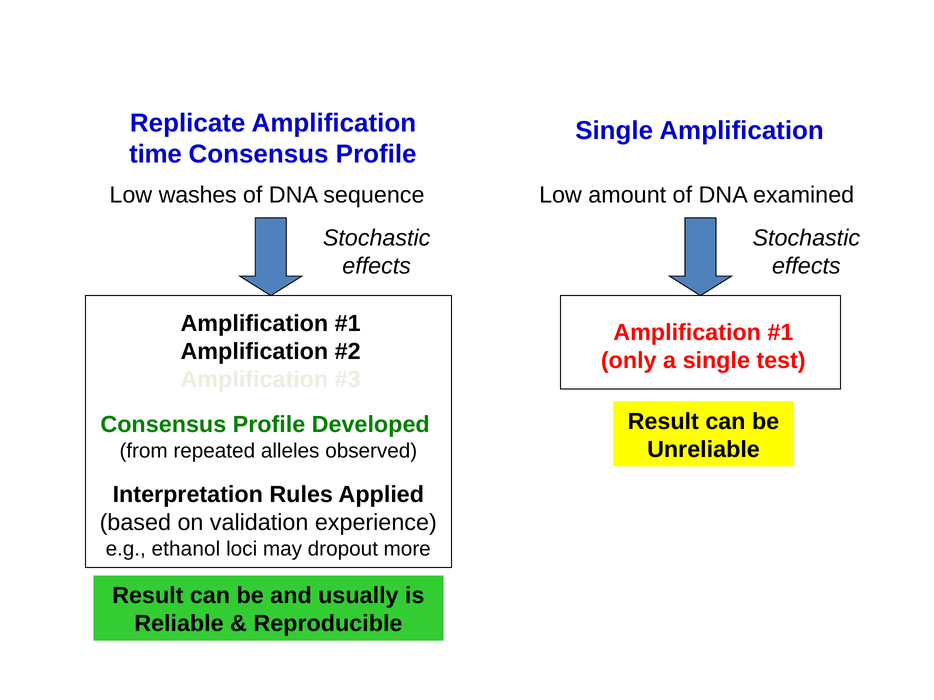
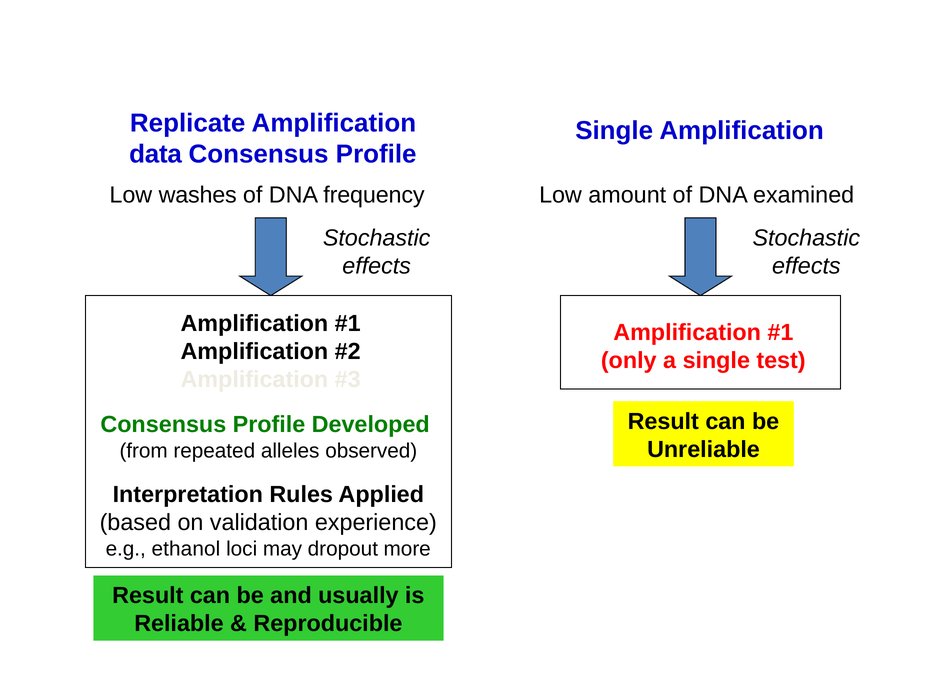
time: time -> data (156, 154)
sequence: sequence -> frequency (374, 195)
